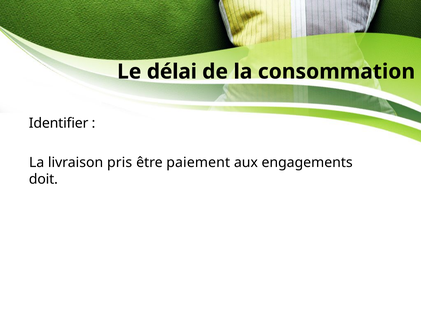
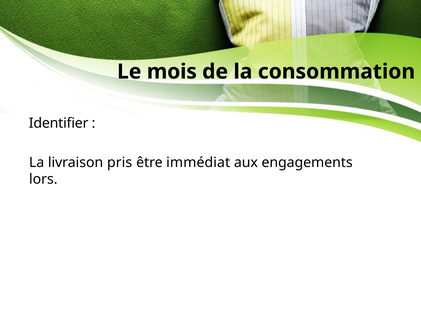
délai: délai -> mois (172, 72)
paiement: paiement -> immédiat (198, 162)
doit: doit -> lors (43, 179)
